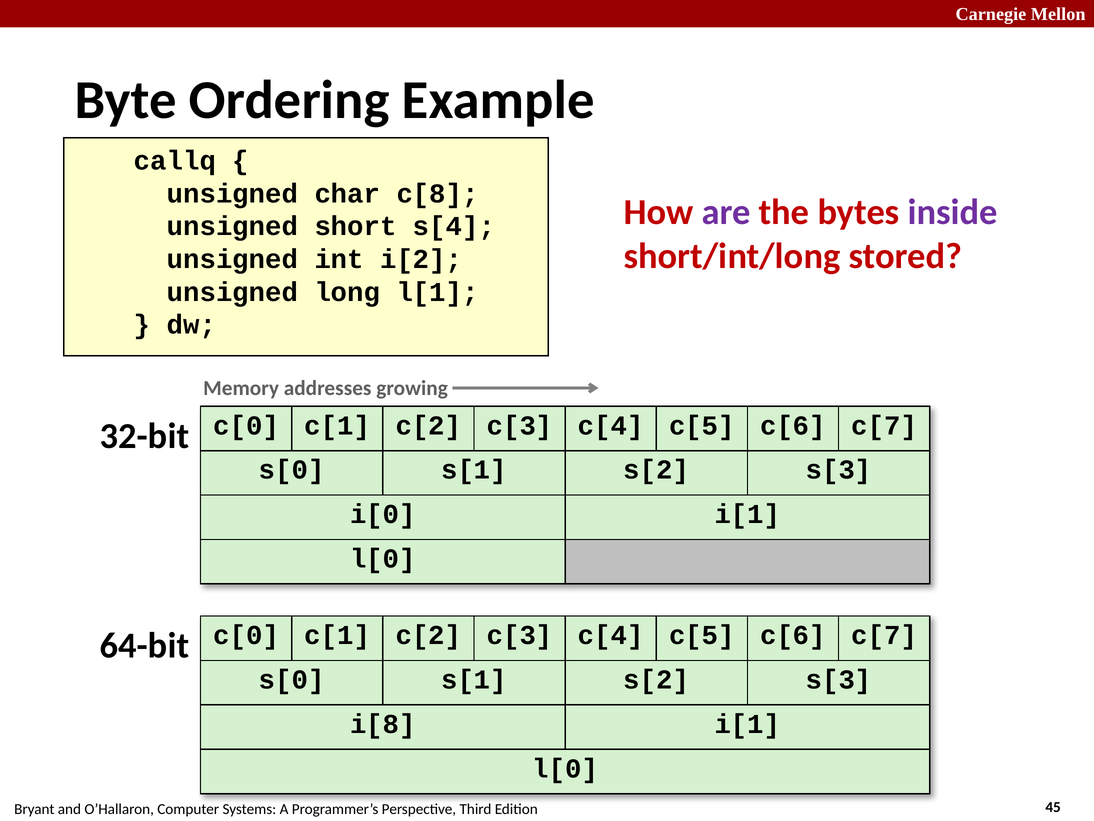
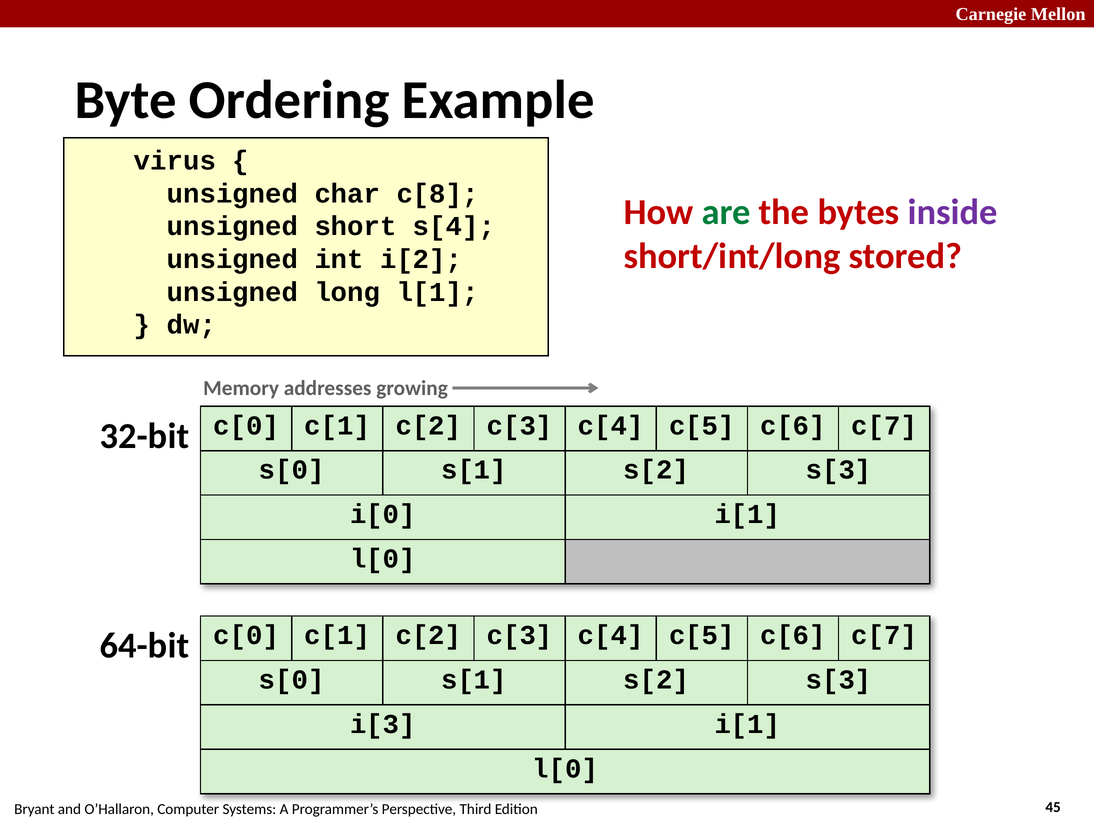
callq: callq -> virus (175, 161)
are colour: purple -> green (726, 212)
i[8: i[8 -> i[3 (383, 724)
